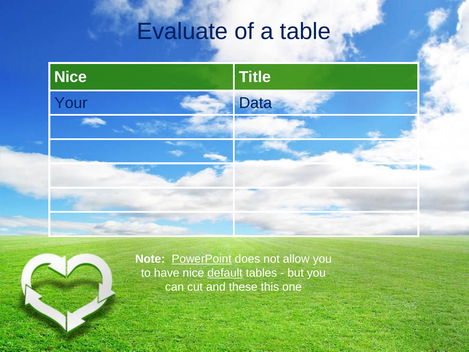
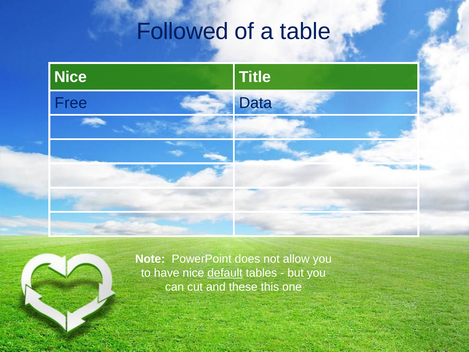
Evaluate: Evaluate -> Followed (182, 31)
Your: Your -> Free (71, 103)
PowerPoint underline: present -> none (202, 259)
